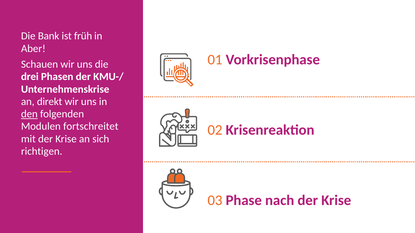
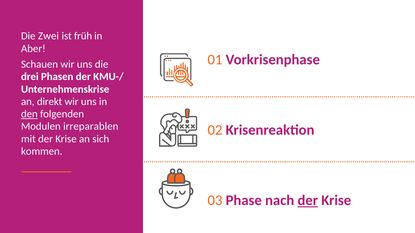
Bank: Bank -> Zwei (48, 36)
fortschreitet: fortschreitet -> irreparablen (91, 127)
richtigen: richtigen -> kommen (42, 152)
der underline: none -> present (308, 201)
